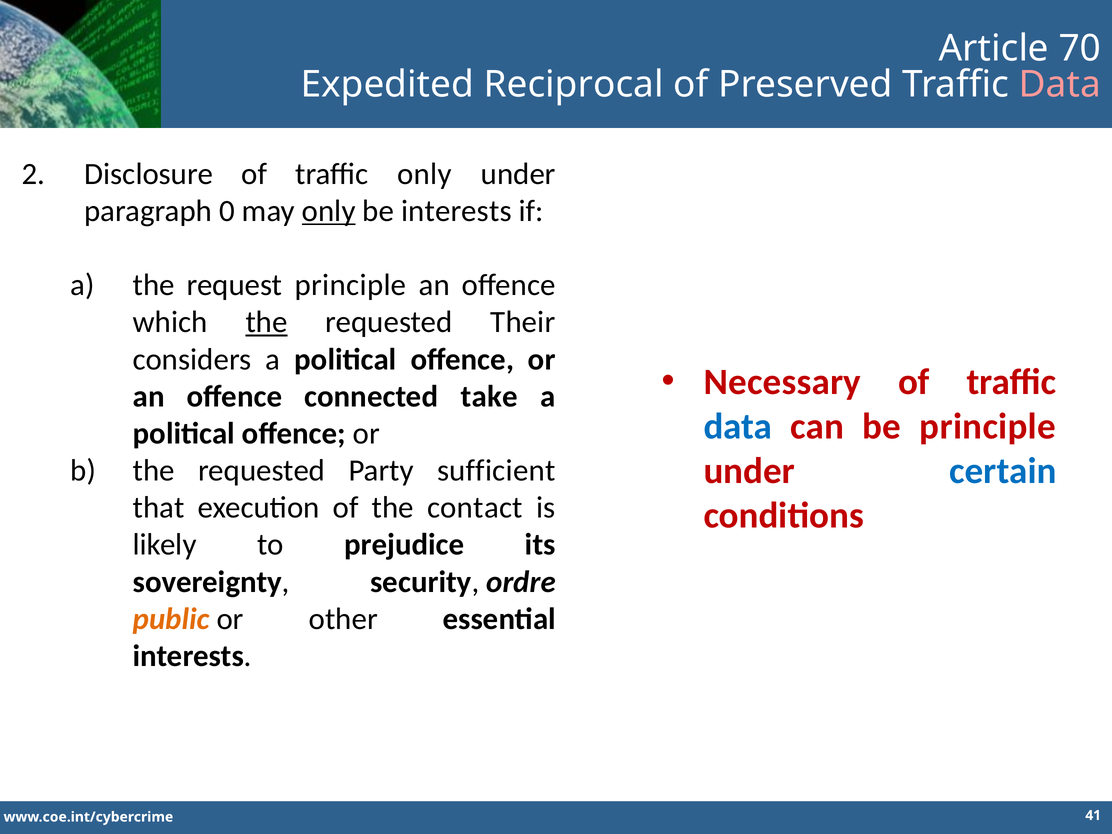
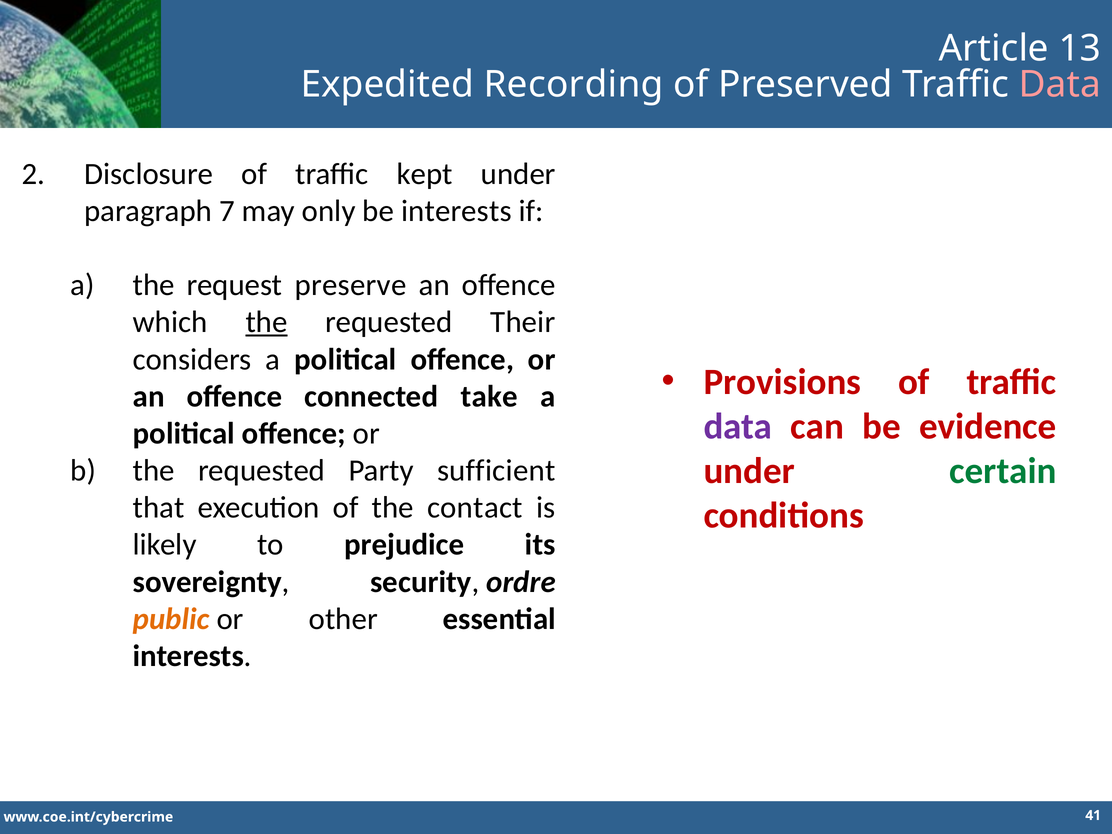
70: 70 -> 13 (1080, 49)
Reciprocal: Reciprocal -> Recording (574, 84)
traffic only: only -> kept (425, 174)
0: 0 -> 7 (227, 211)
only underline: present -> none (329, 211)
request principle: principle -> preserve (351, 285)
Necessary: Necessary -> Provisions (782, 382)
data colour: blue -> purple (738, 426)
be principle: principle -> evidence (988, 426)
certain colour: blue -> green (1003, 471)
